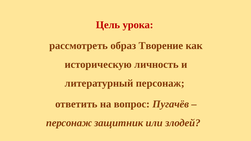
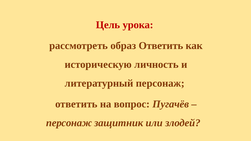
образ Творение: Творение -> Ответить (161, 46)
